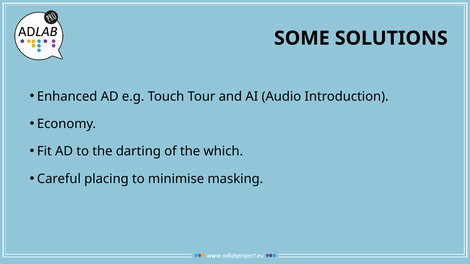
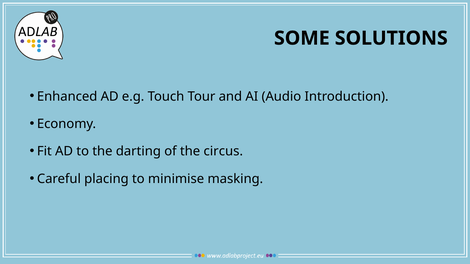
which: which -> circus (223, 152)
